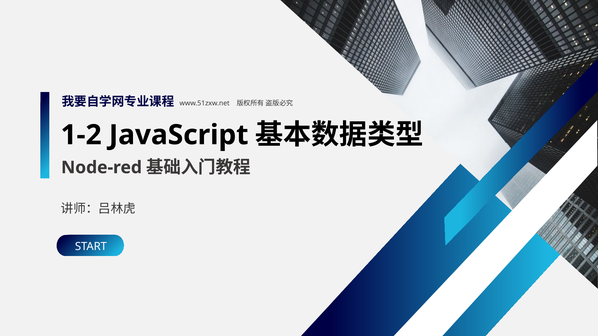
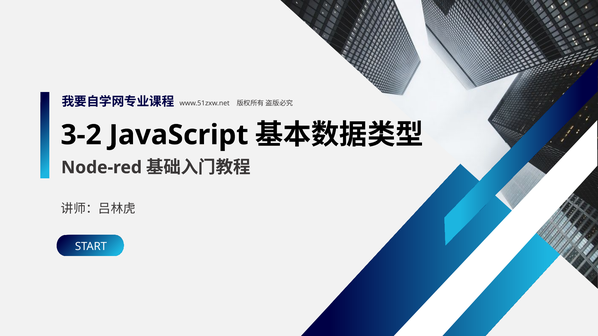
1-2: 1-2 -> 3-2 (81, 135)
